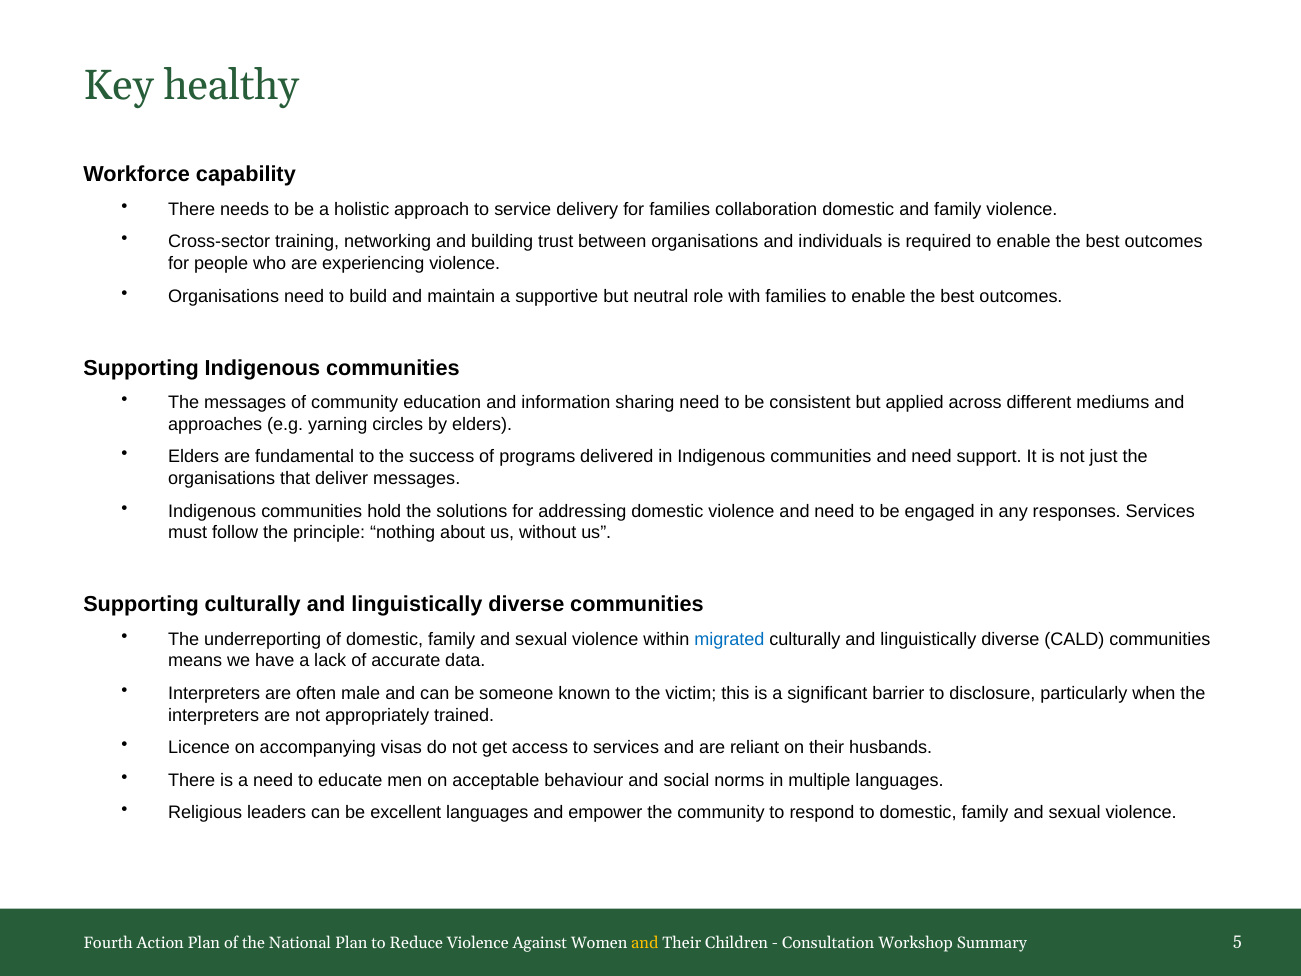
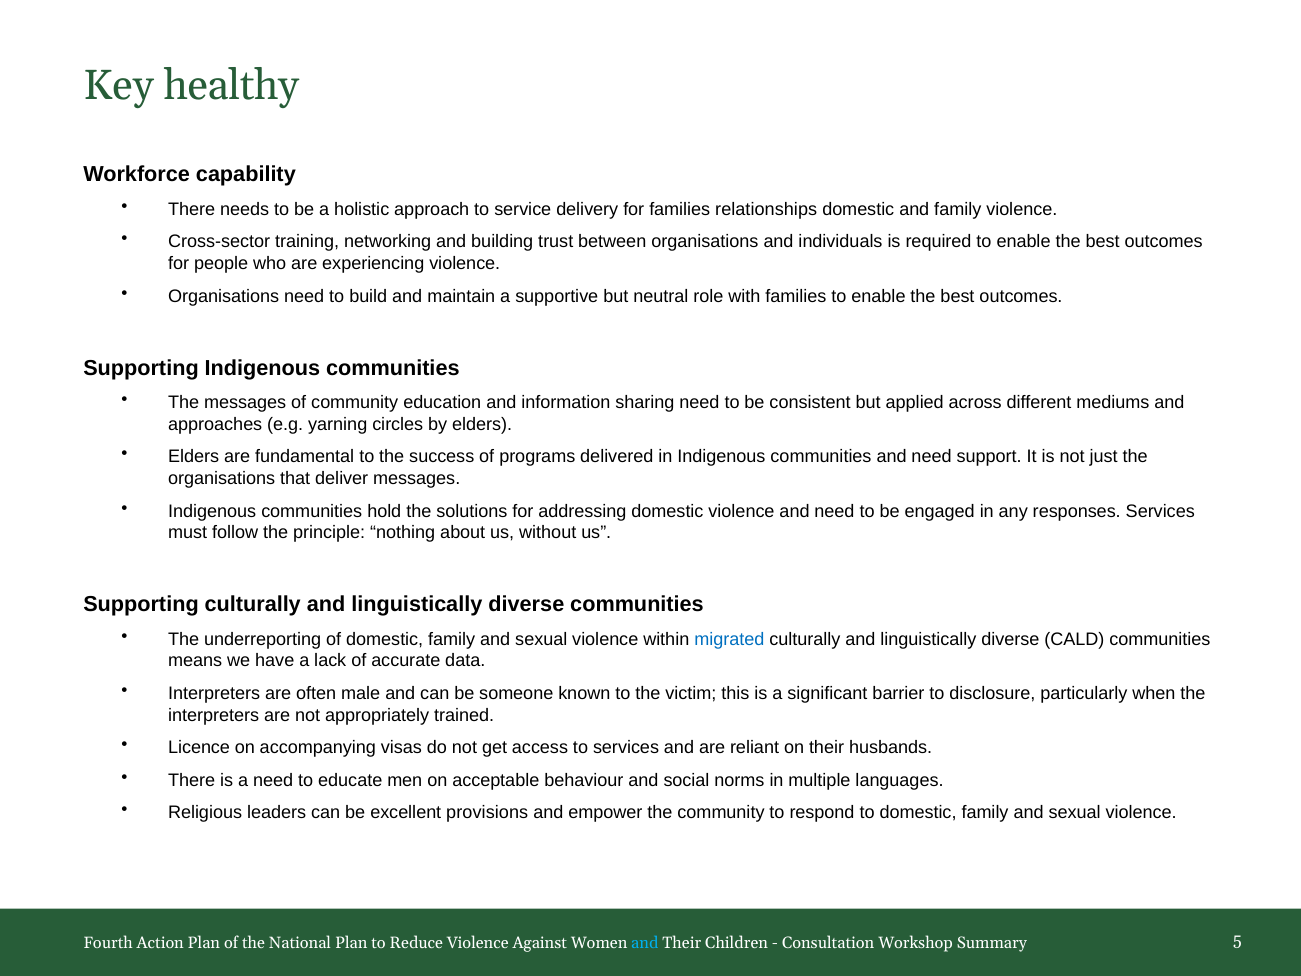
collaboration: collaboration -> relationships (766, 209)
excellent languages: languages -> provisions (487, 813)
and colour: yellow -> light blue (645, 943)
